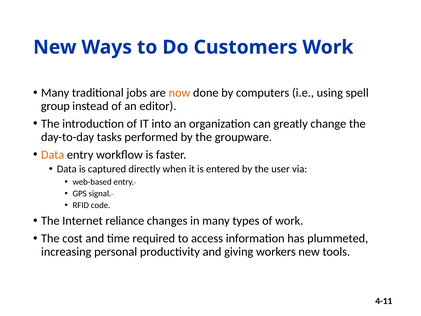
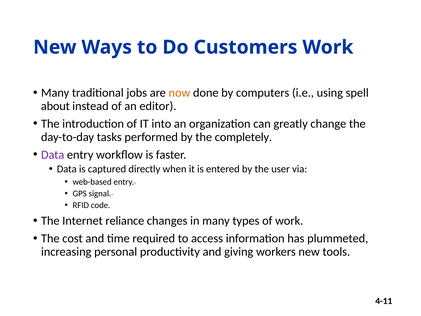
group: group -> about (55, 106)
groupware: groupware -> completely (243, 137)
Data colour: orange -> purple (53, 155)
